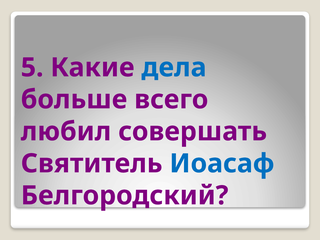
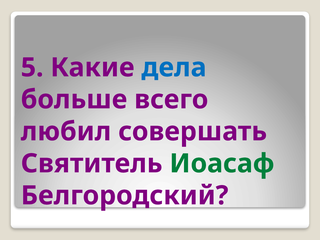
Иоасаф colour: blue -> green (222, 164)
